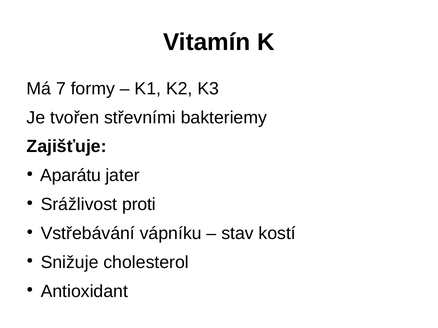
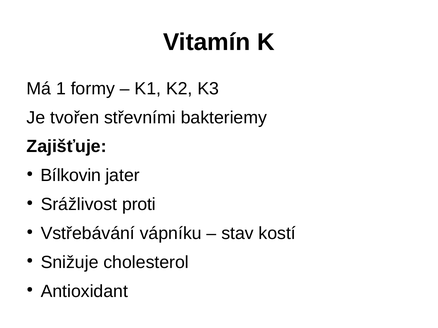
7: 7 -> 1 (61, 89)
Aparátu: Aparátu -> Bílkovin (71, 176)
